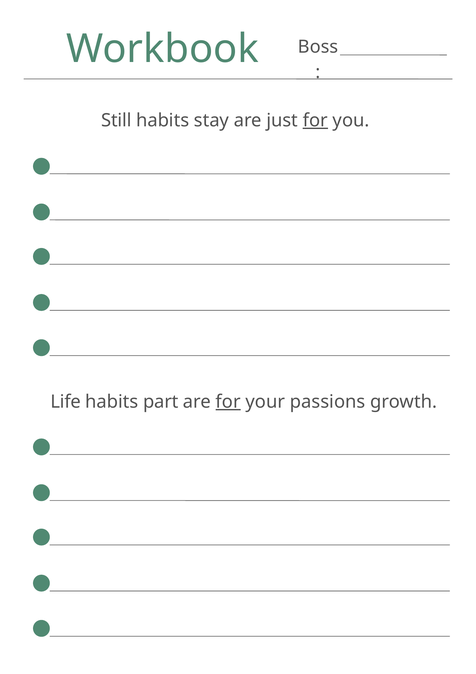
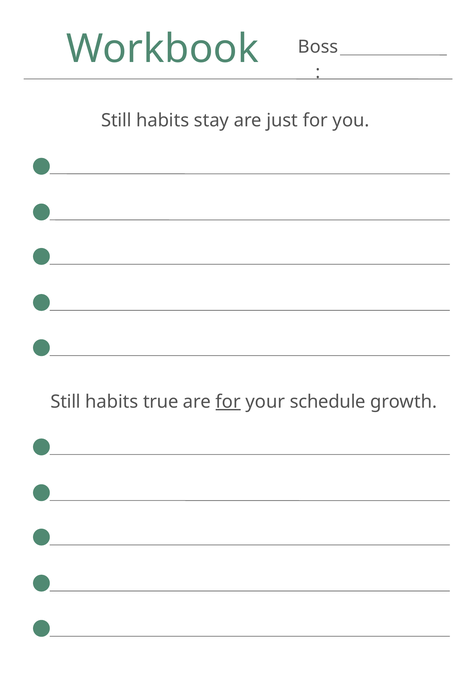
for underline: present -> none (315, 120)
Life: Life -> Still (66, 401)
part: part -> true (161, 401)
passions: passions -> schedule (328, 401)
